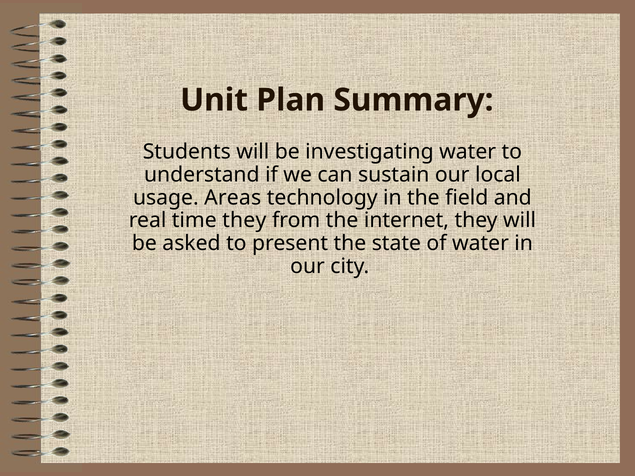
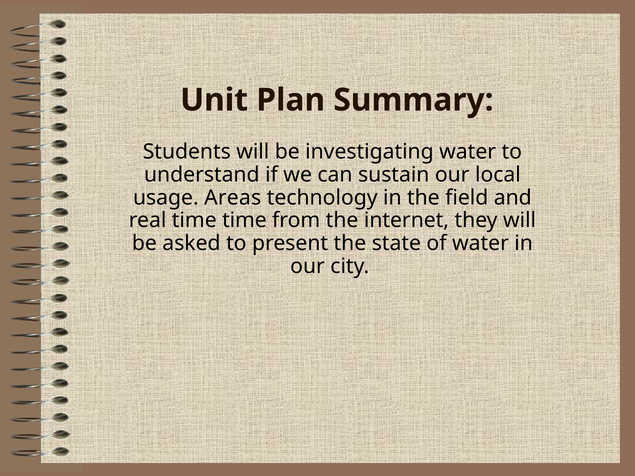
time they: they -> time (244, 221)
